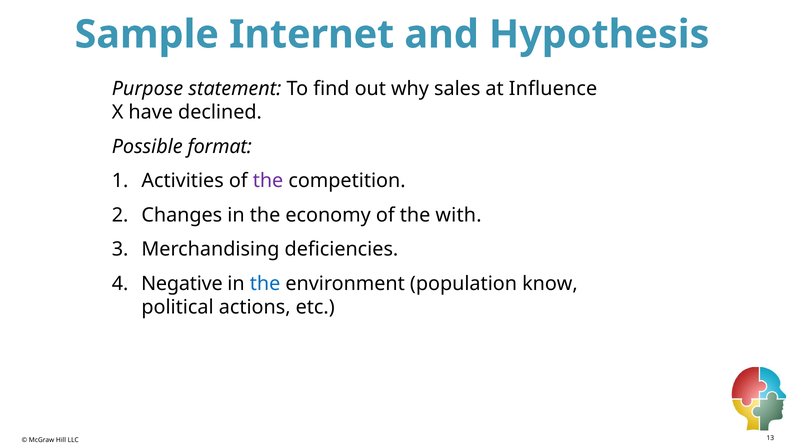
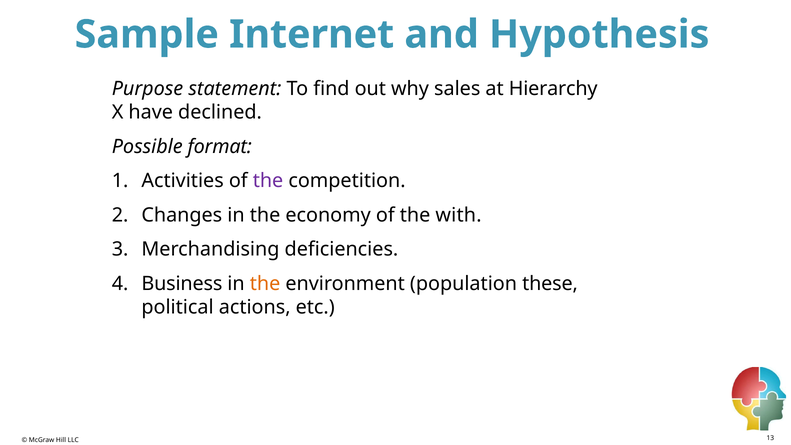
Influence: Influence -> Hierarchy (553, 89)
Negative: Negative -> Business (182, 284)
the colour: blue -> orange (265, 284)
know: know -> these (550, 284)
